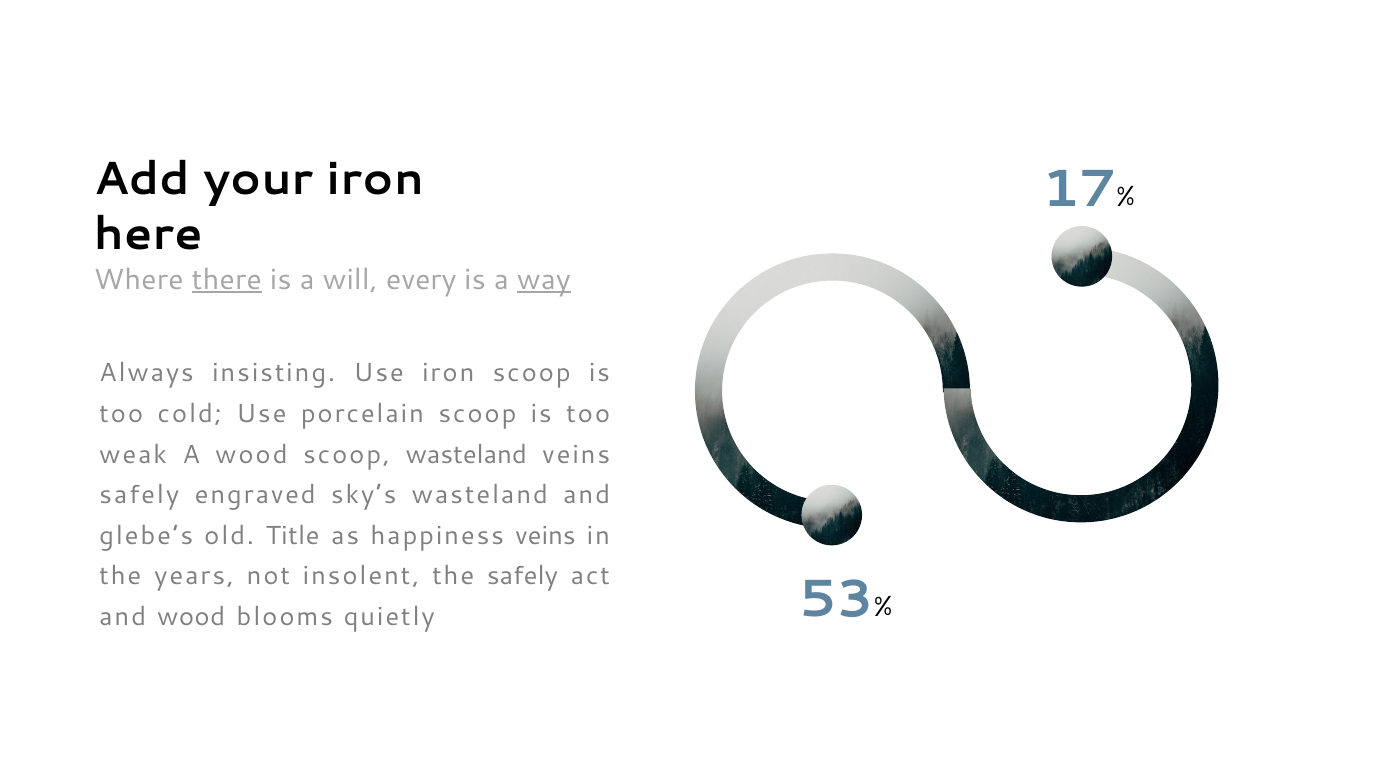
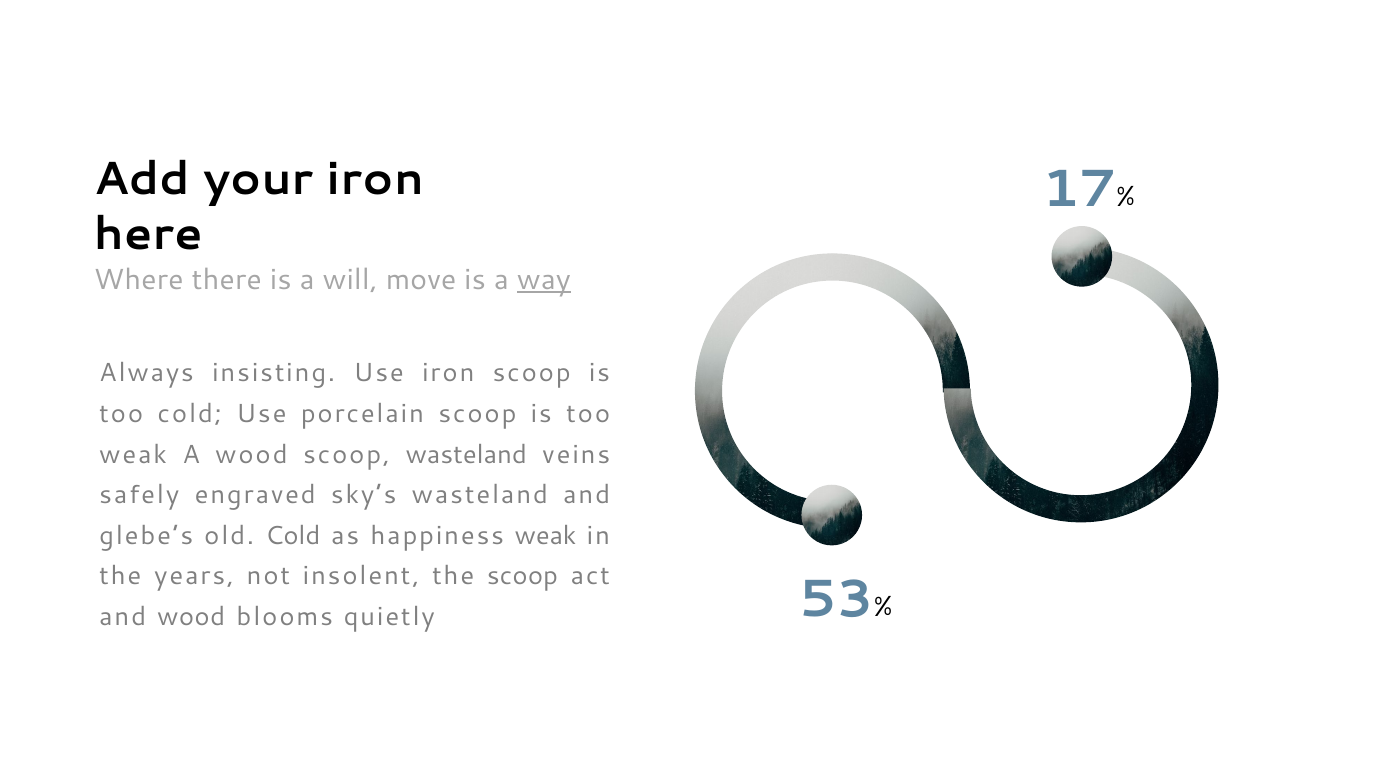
there underline: present -> none (227, 280)
every: every -> move (421, 280)
old Title: Title -> Cold (293, 536)
happiness veins: veins -> weak (546, 536)
the safely: safely -> scoop (522, 576)
